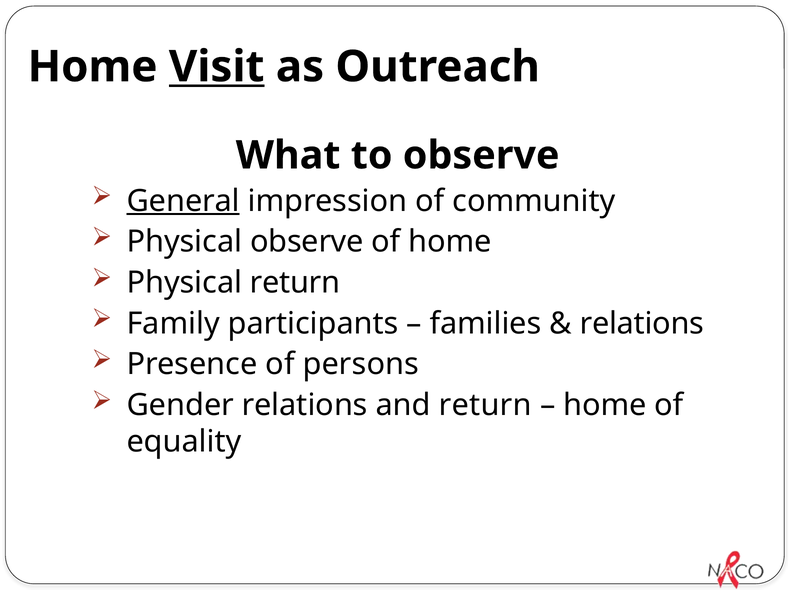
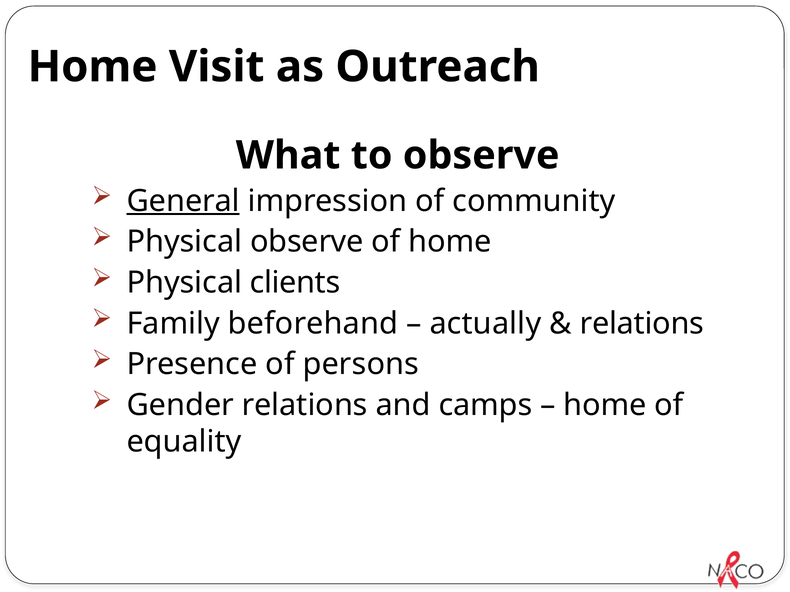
Visit underline: present -> none (217, 67)
Physical return: return -> clients (295, 283)
participants: participants -> beforehand (313, 324)
families: families -> actually (485, 324)
and return: return -> camps (485, 405)
